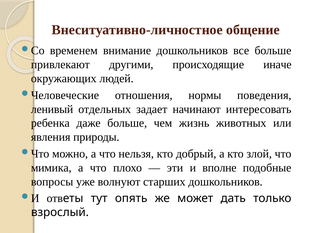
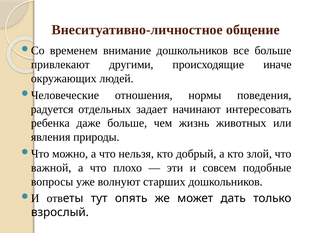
ленивый: ленивый -> радуется (52, 109)
мимика: мимика -> важной (51, 167)
вполне: вполне -> совсем (219, 167)
